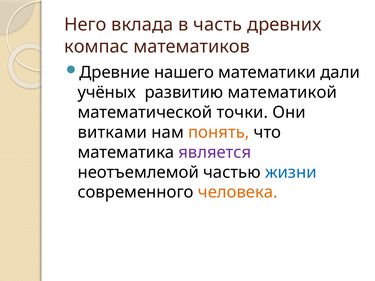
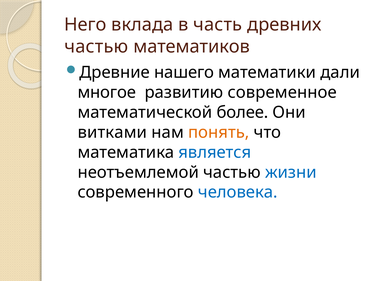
компас: компас -> частью (96, 47)
учёных: учёных -> многое (107, 92)
математикой: математикой -> современное (282, 92)
точки: точки -> более (242, 112)
является colour: purple -> blue (215, 152)
человека colour: orange -> blue (238, 192)
